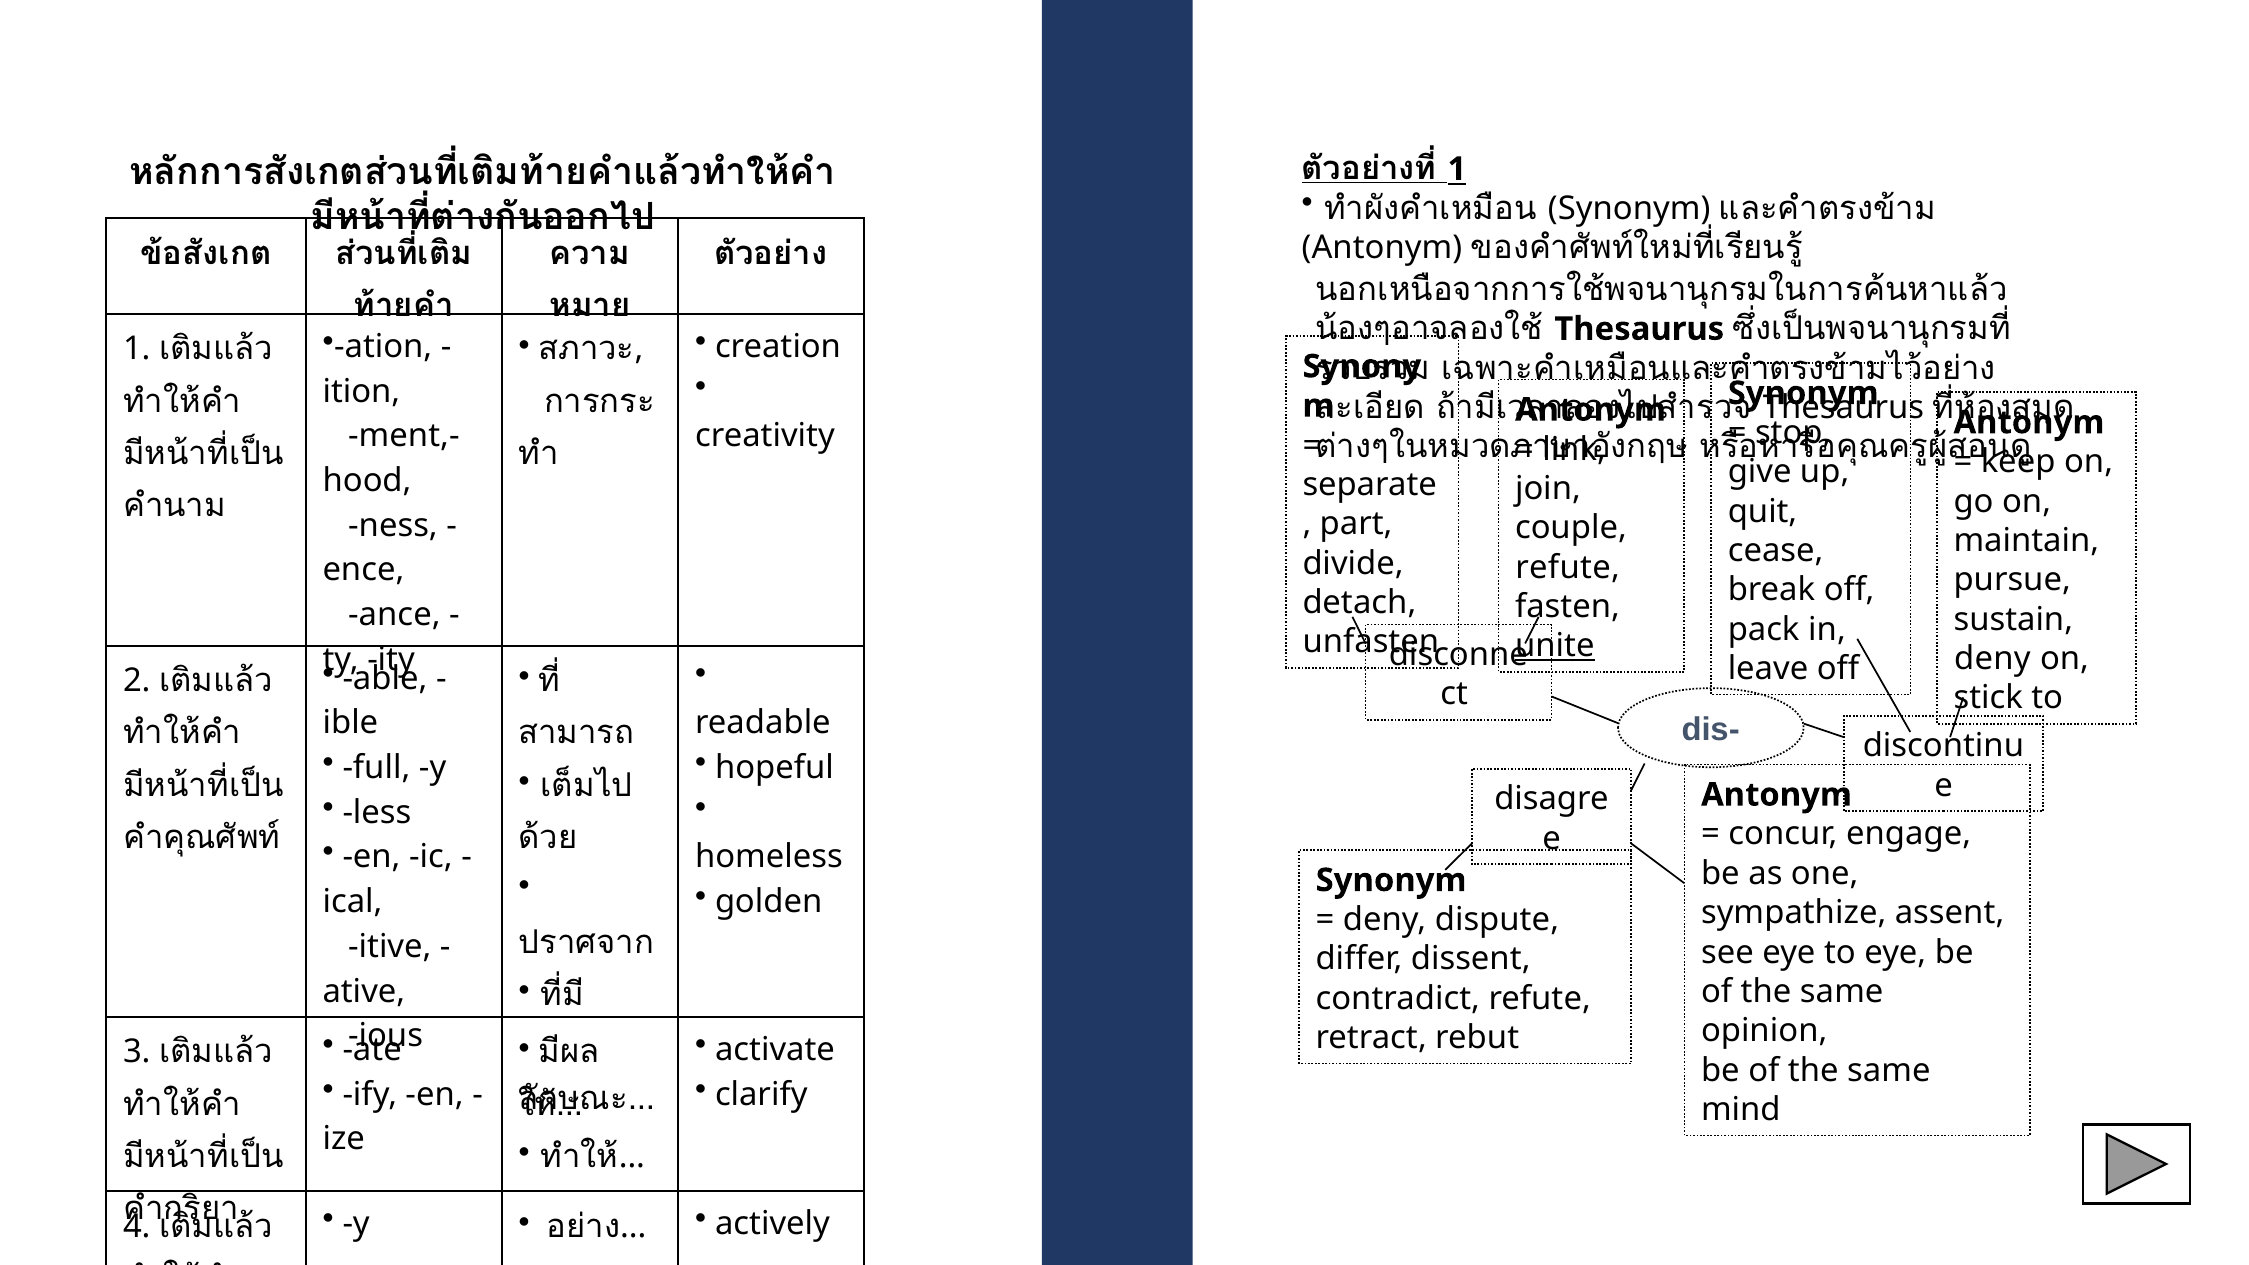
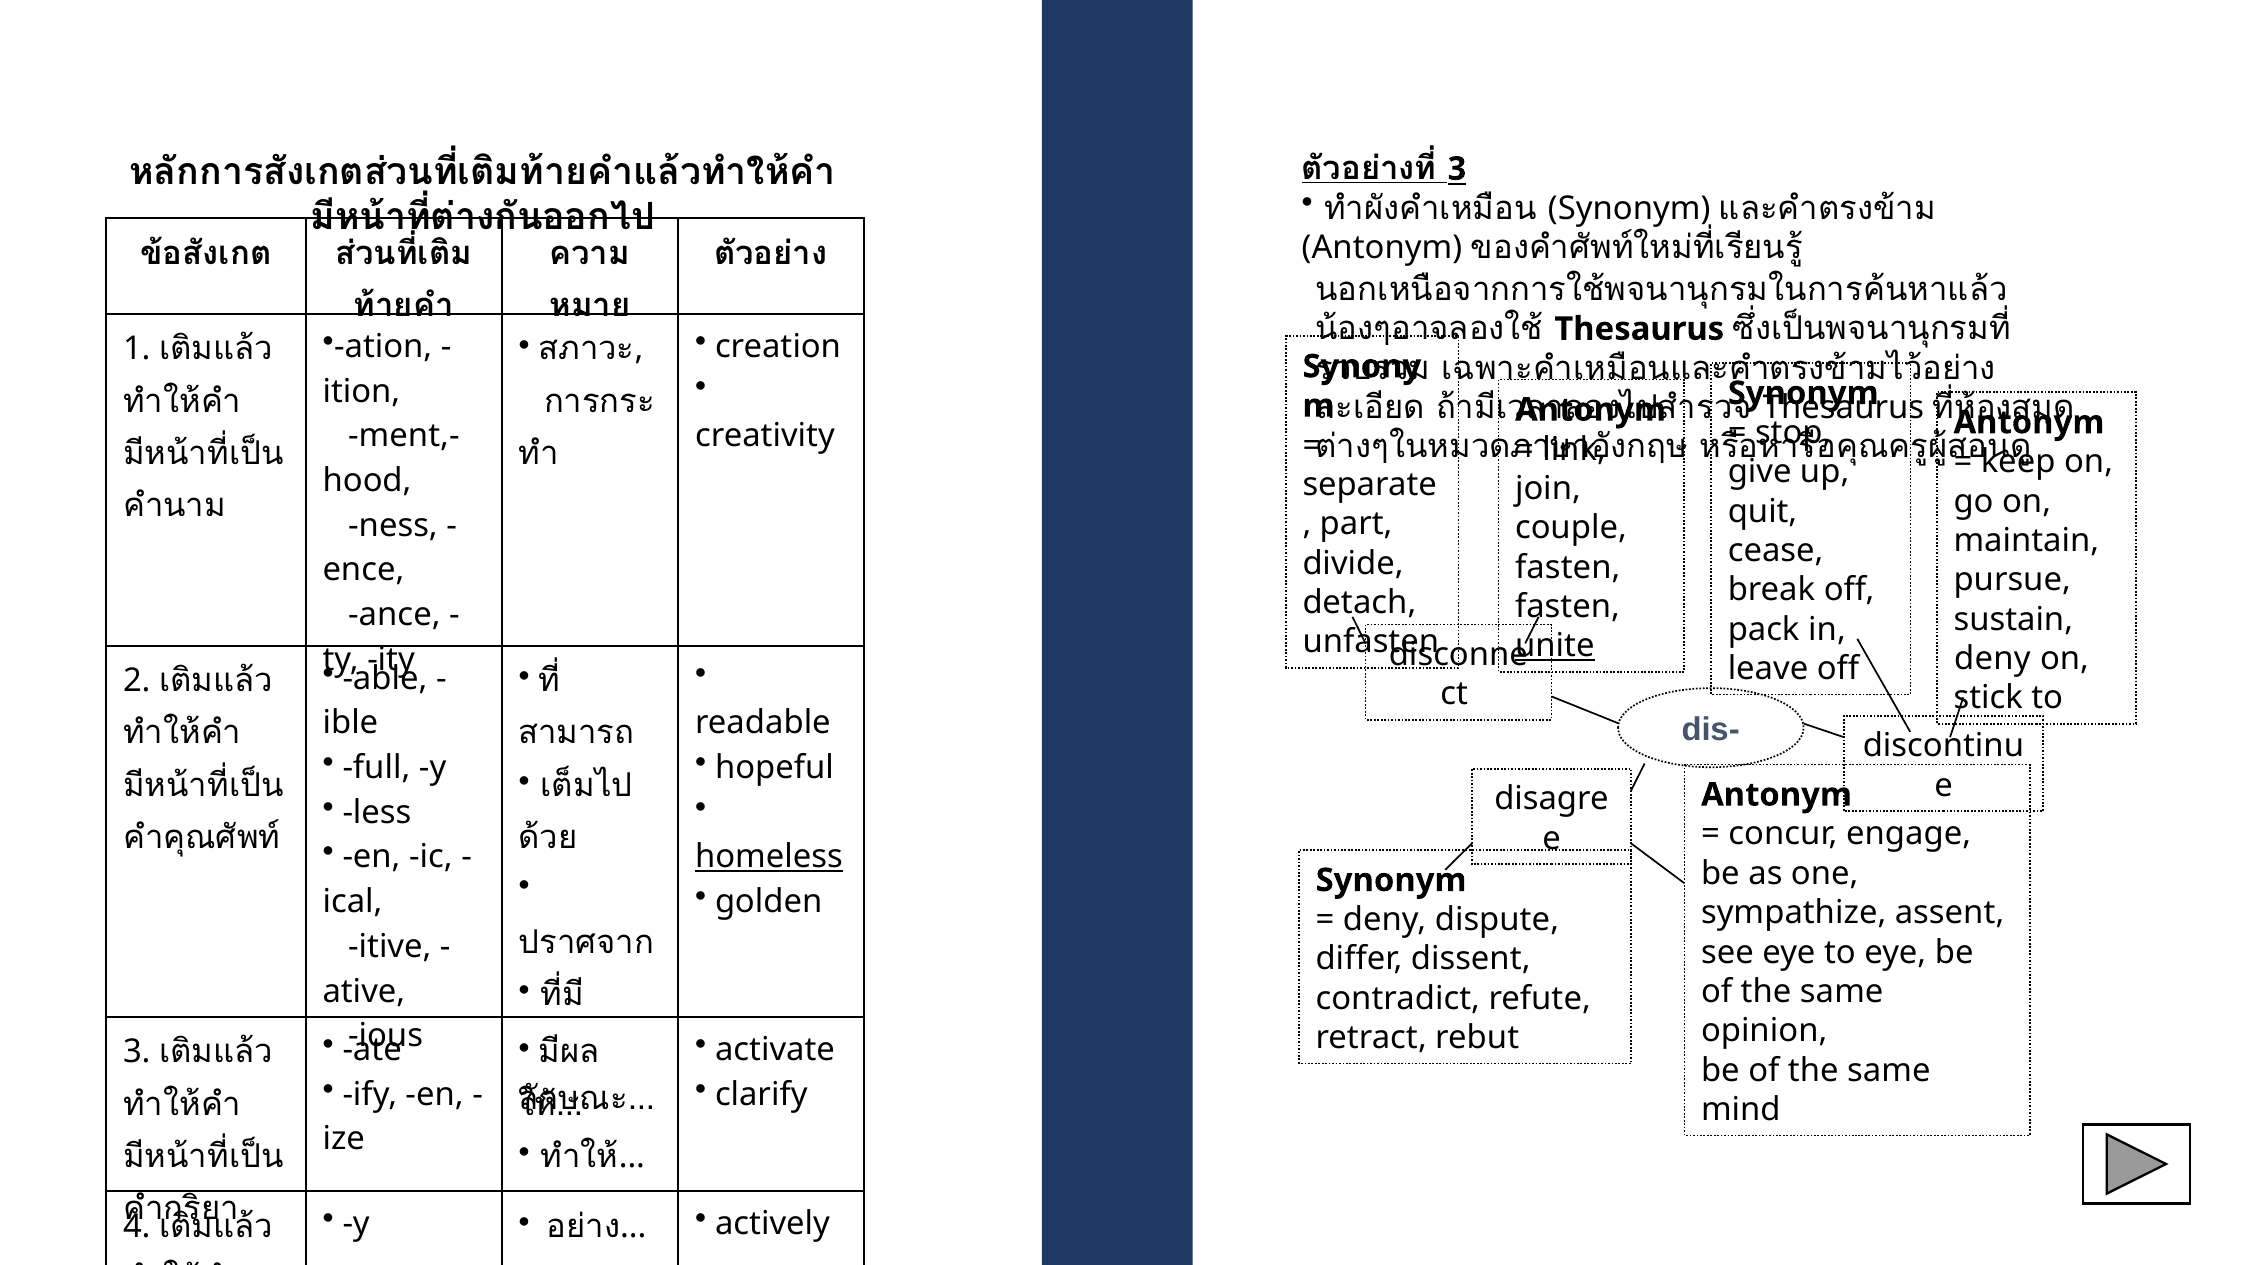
1: 1 -> 3 (1457, 169)
refute: refute -> fasten (1568, 567)
homeless underline: none -> present (769, 857)
